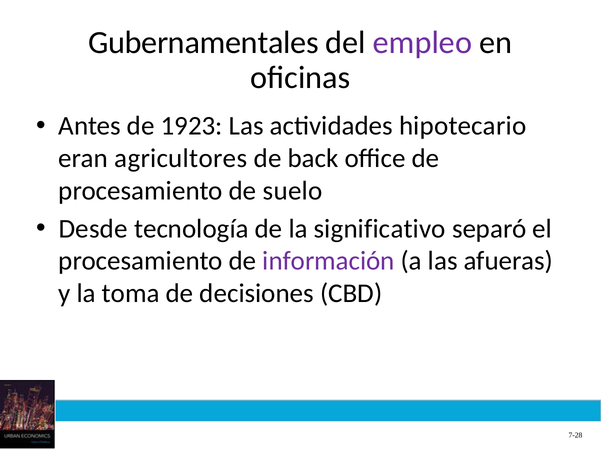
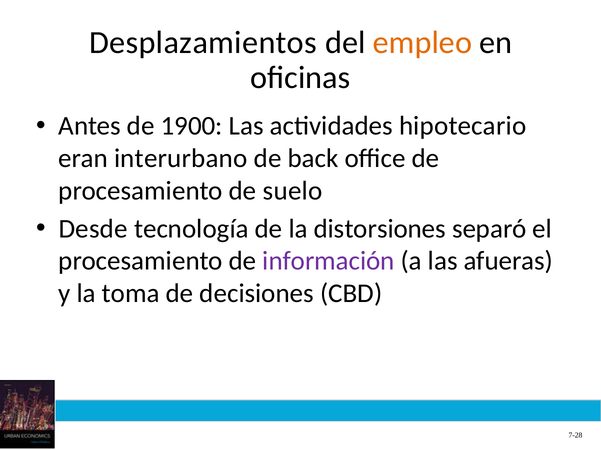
Gubernamentales: Gubernamentales -> Desplazamientos (203, 43)
empleo colour: purple -> orange (422, 43)
1923: 1923 -> 1900 (192, 126)
agricultores: agricultores -> interurbano (181, 159)
significativo: significativo -> distorsiones (380, 229)
